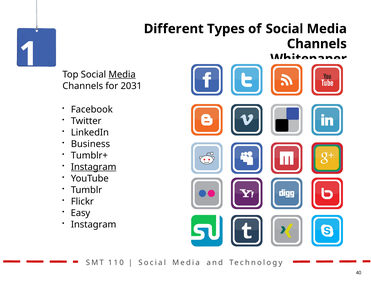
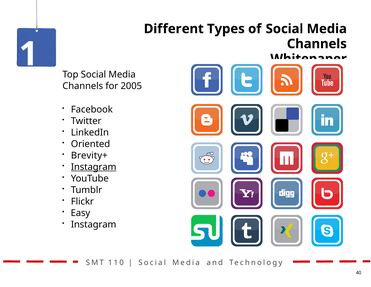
Media underline: present -> none (122, 74)
2031: 2031 -> 2005 (131, 86)
Business: Business -> Oriented (91, 144)
Tumblr+: Tumblr+ -> Brevity+ (89, 155)
